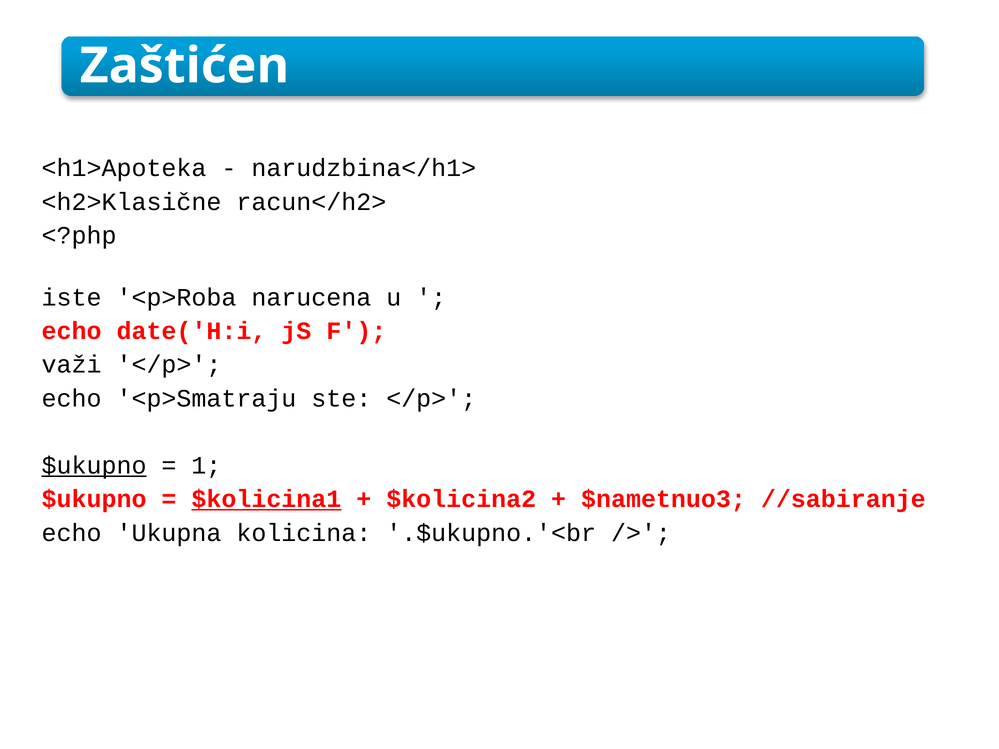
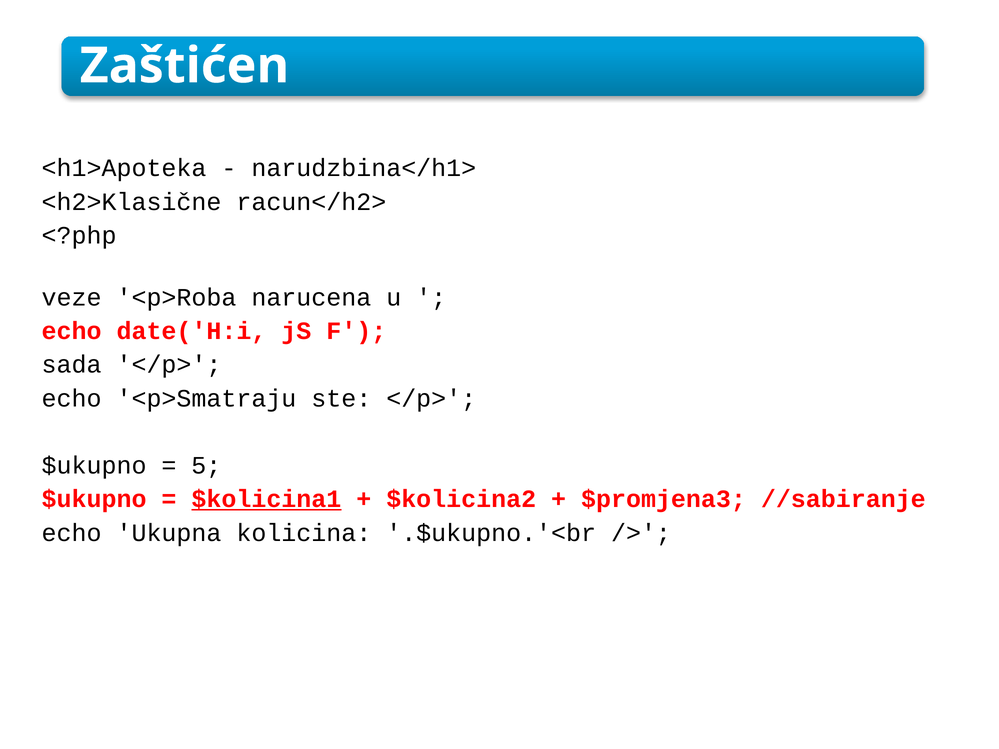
iste: iste -> veze (72, 298)
važi: važi -> sada (72, 365)
$ukupno underline: present -> none (94, 466)
1: 1 -> 5 (206, 466)
$nametnuo3: $nametnuo3 -> $promjena3 (663, 499)
